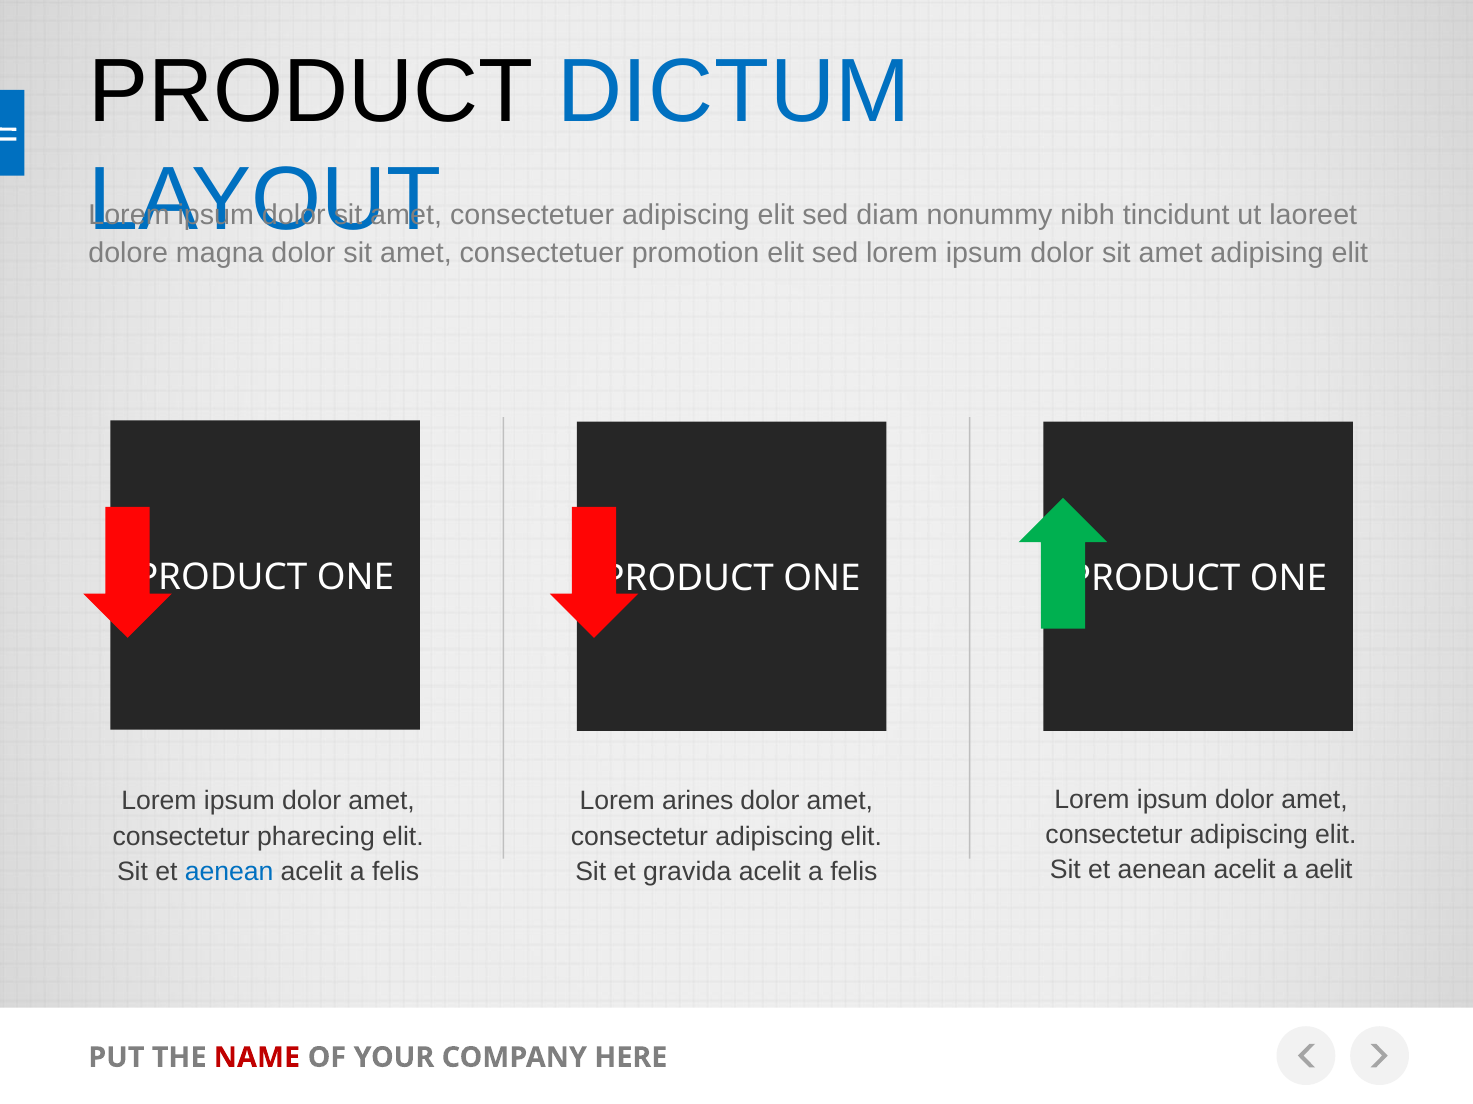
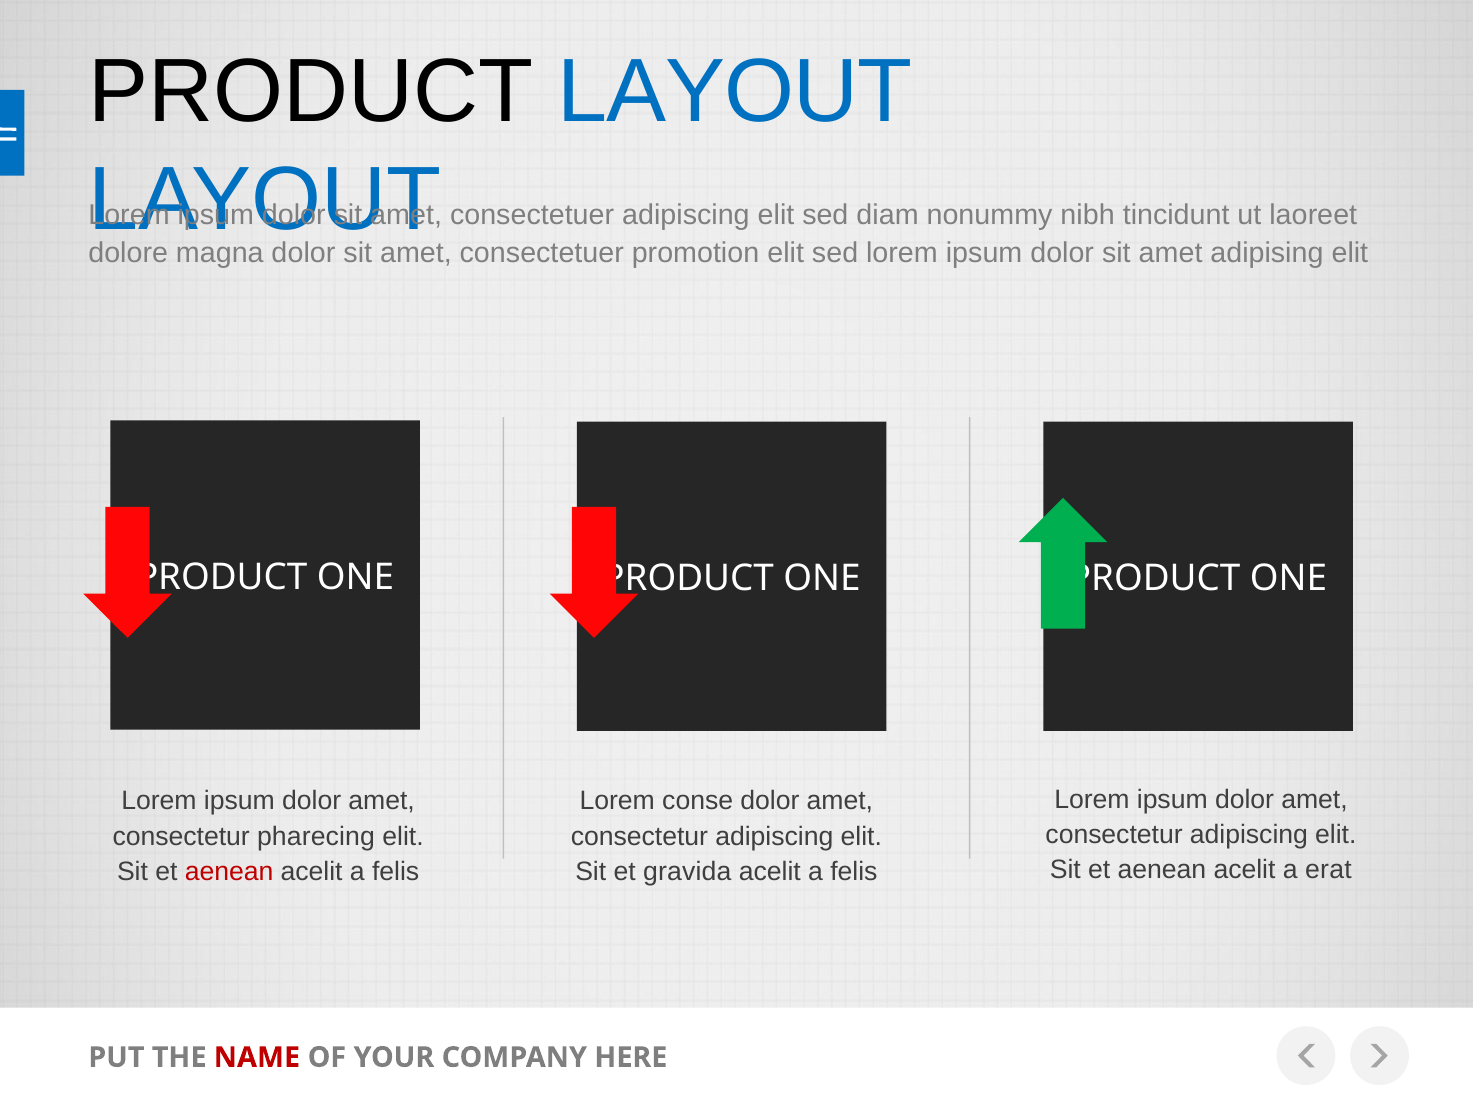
PRODUCT DICTUM: DICTUM -> LAYOUT (735, 92)
arines: arines -> conse (698, 802)
aelit: aelit -> erat (1328, 870)
aenean colour: blue -> red (229, 872)
